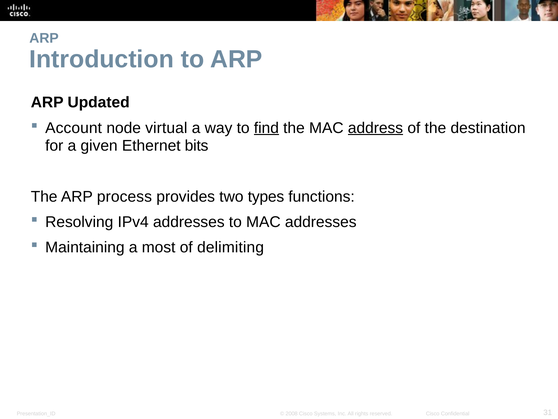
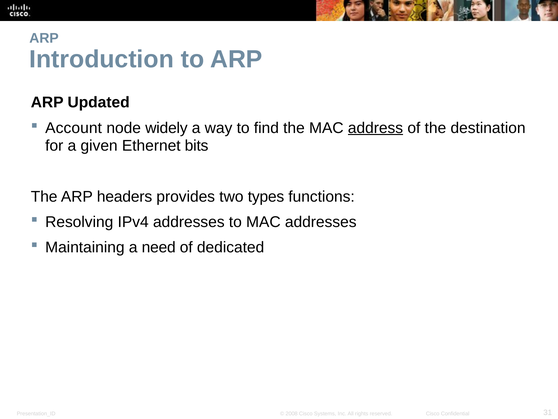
virtual: virtual -> widely (166, 128)
find underline: present -> none (266, 128)
process: process -> headers (125, 196)
most: most -> need (159, 247)
delimiting: delimiting -> dedicated (231, 247)
